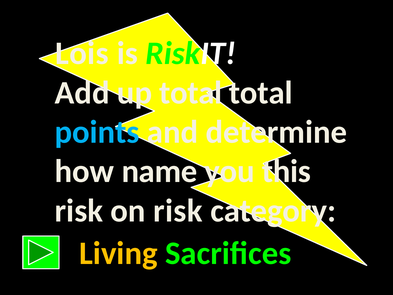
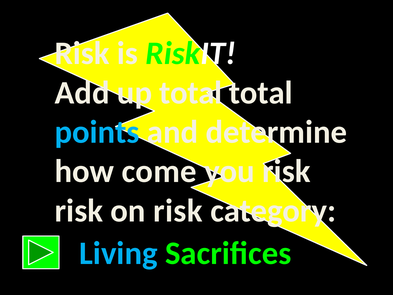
Lois: Lois -> Risk (82, 53)
name: name -> come (159, 171)
you this: this -> risk (286, 171)
Living colour: yellow -> light blue (118, 253)
